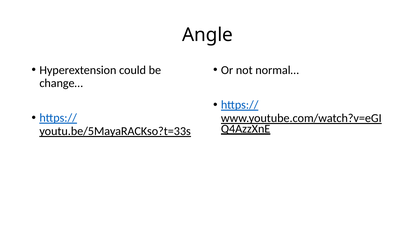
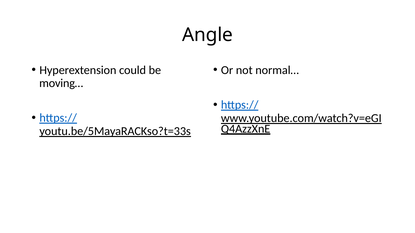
change…: change… -> moving… (61, 83)
